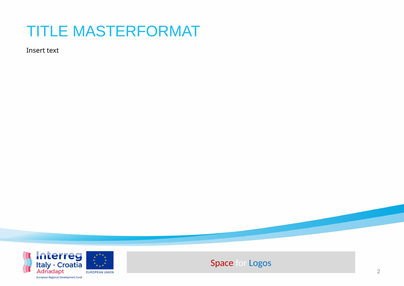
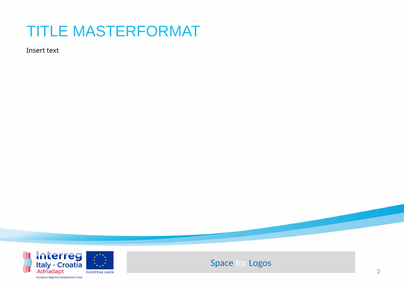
Space colour: red -> blue (222, 263)
